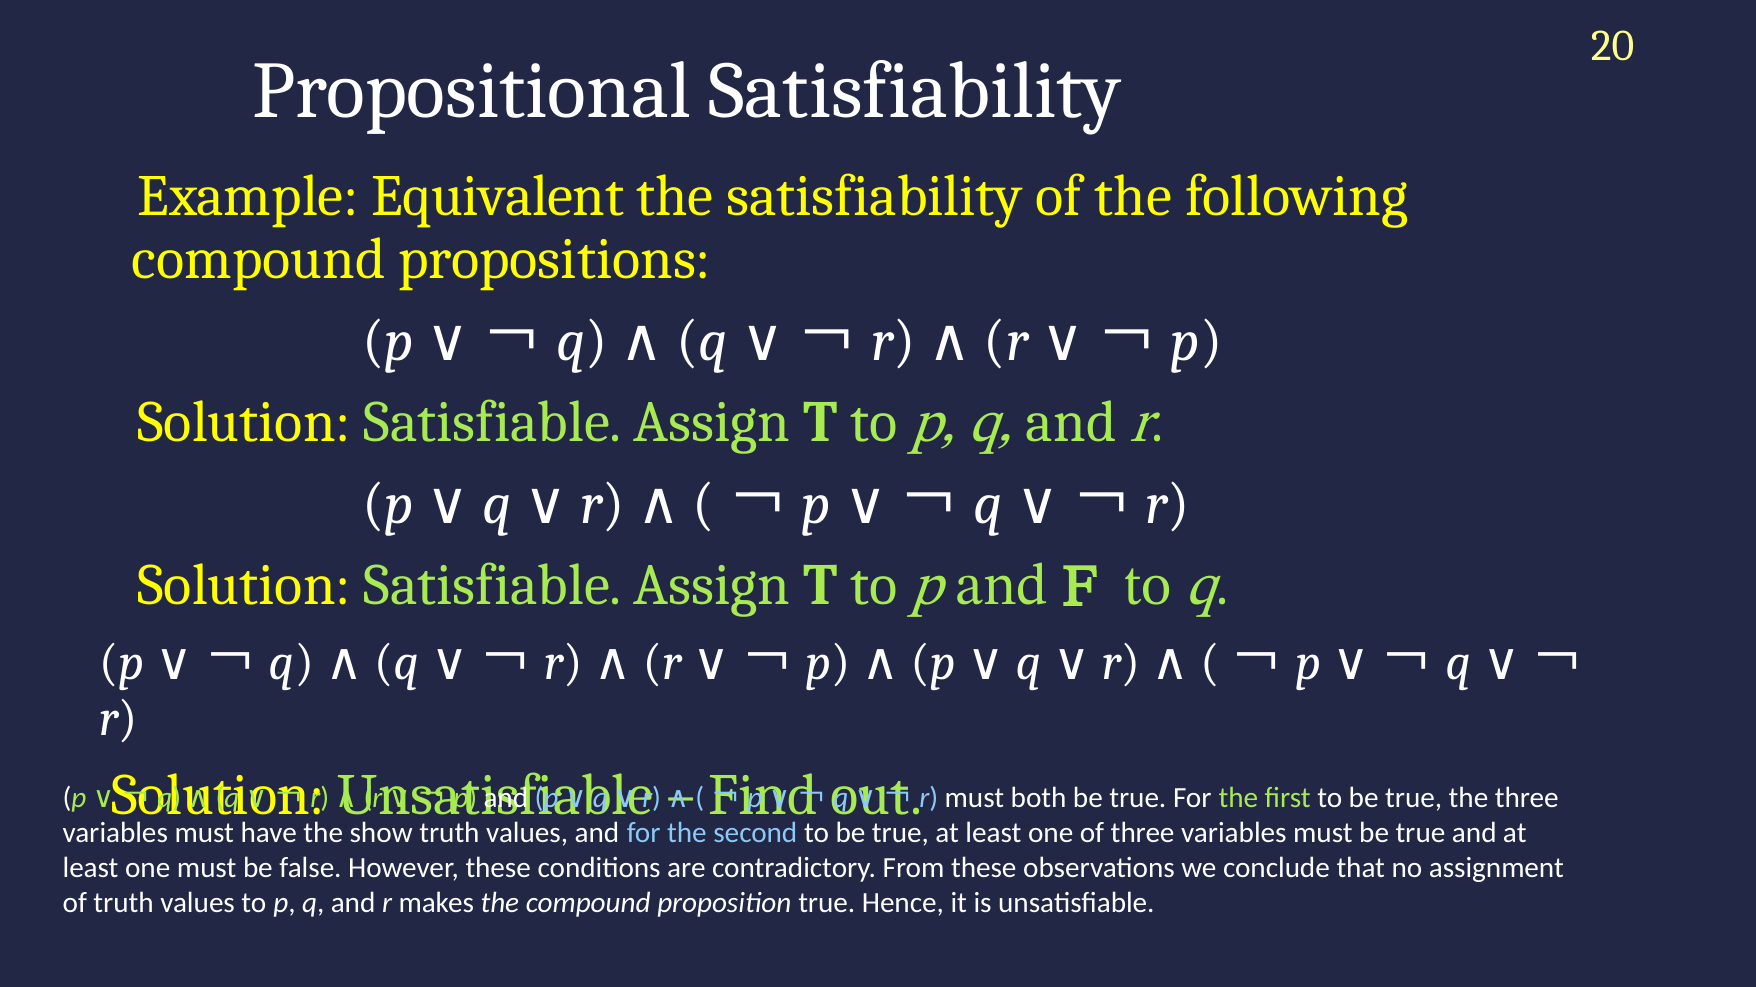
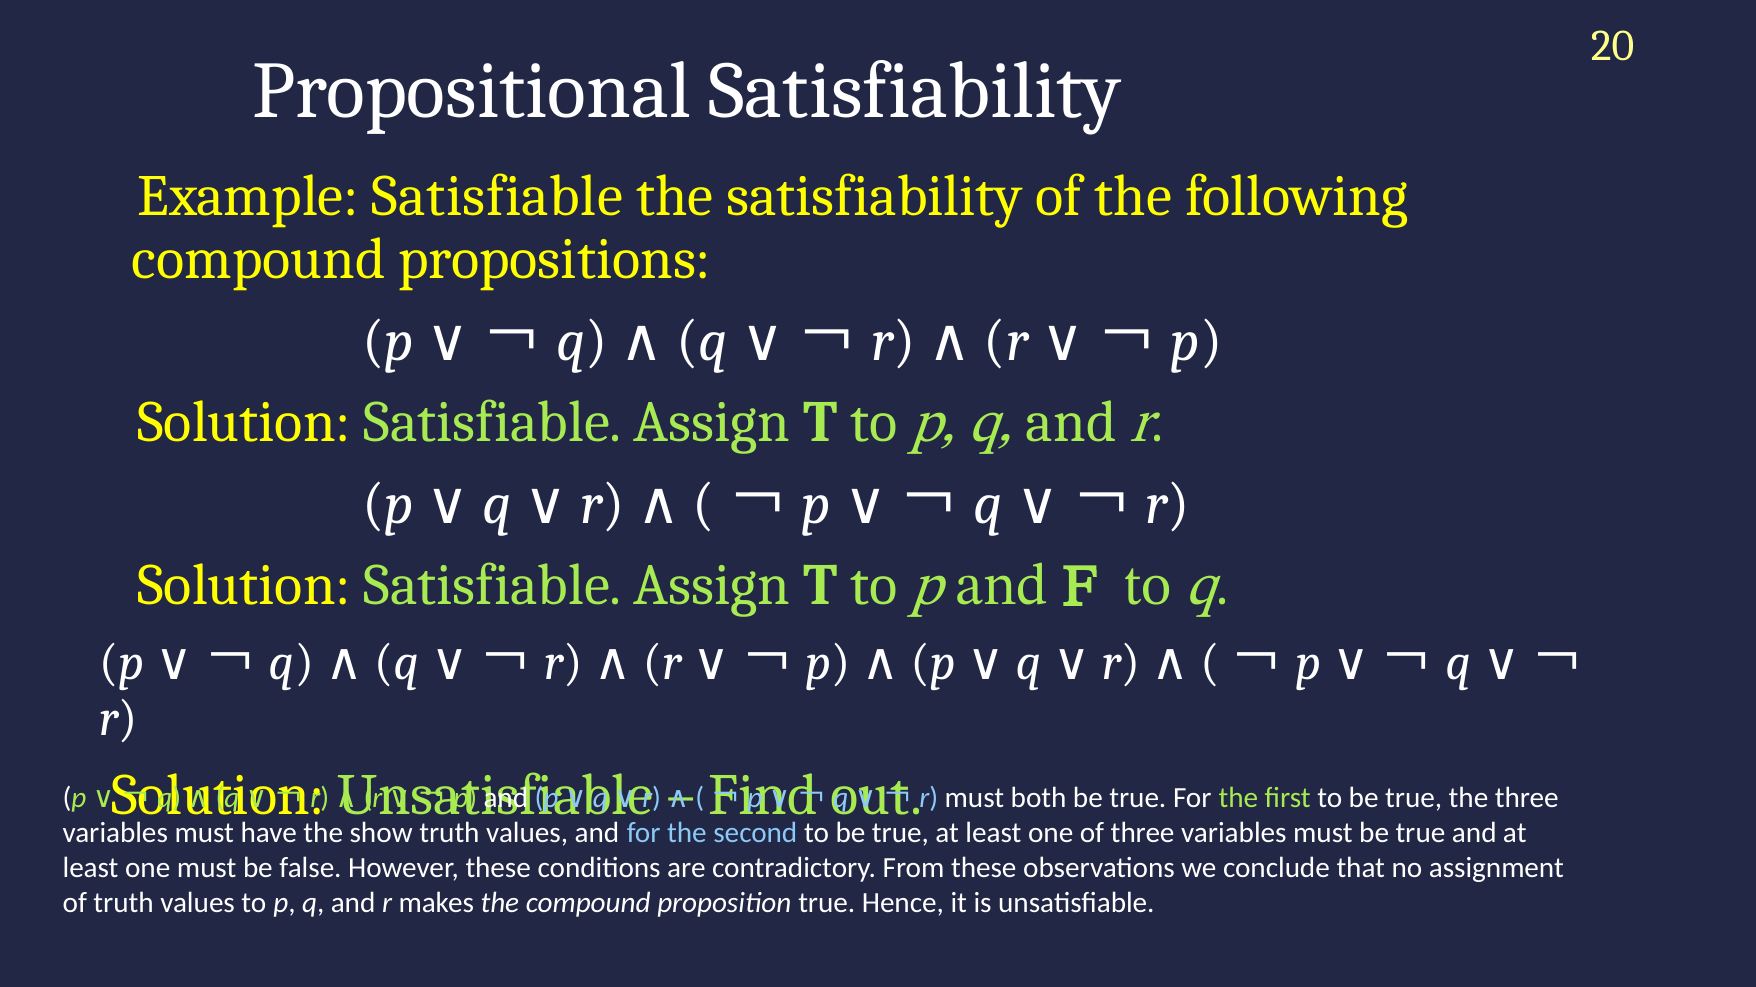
Example Equivalent: Equivalent -> Satisfiable (497, 196)
